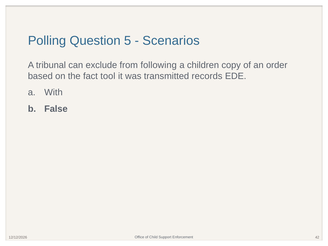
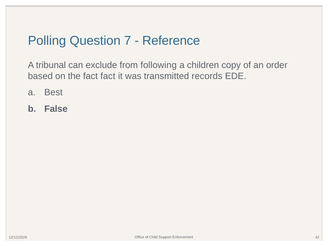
5: 5 -> 7 (128, 41)
Scenarios: Scenarios -> Reference (171, 41)
fact tool: tool -> fact (108, 76)
With: With -> Best (53, 92)
